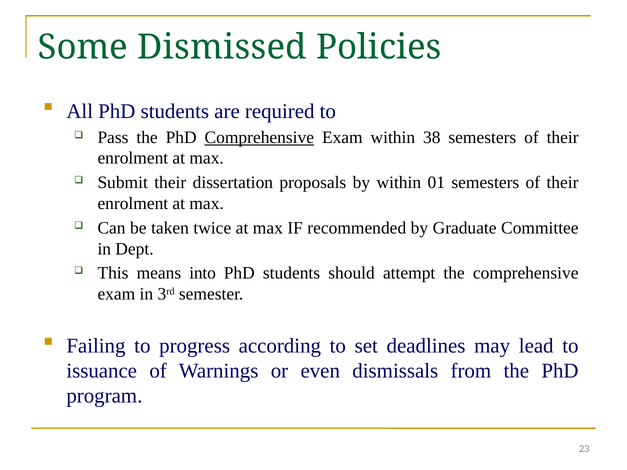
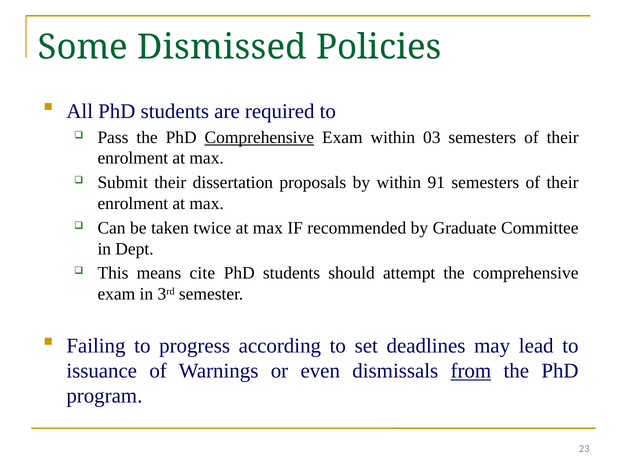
38: 38 -> 03 (432, 137)
01: 01 -> 91 (436, 183)
into: into -> cite (202, 273)
from underline: none -> present (471, 371)
